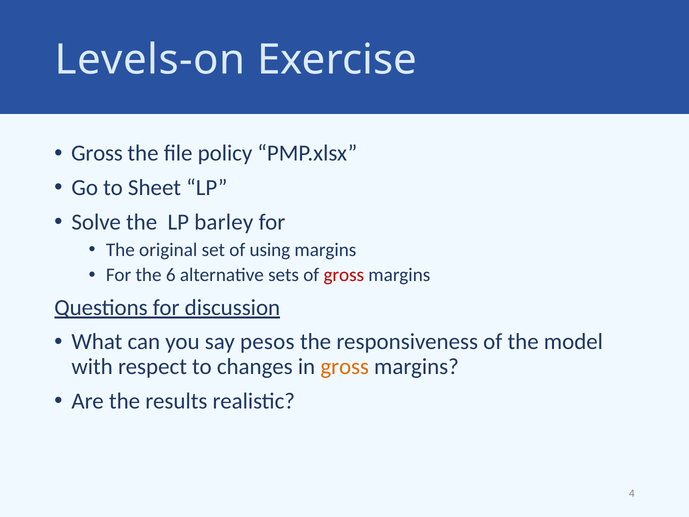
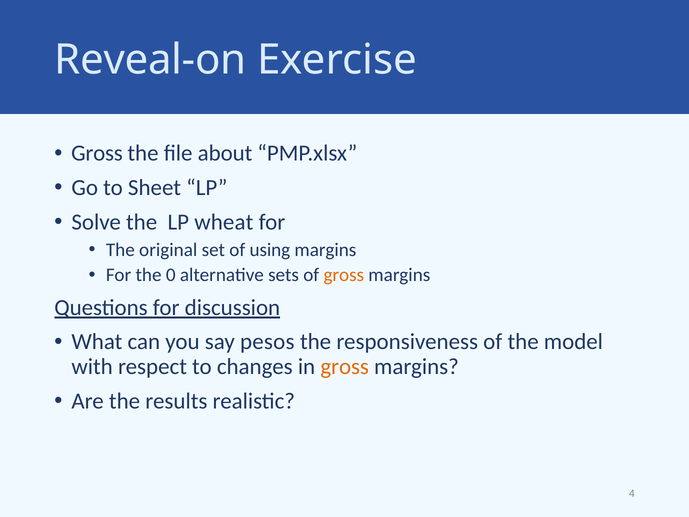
Levels-on: Levels-on -> Reveal-on (150, 60)
policy: policy -> about (225, 153)
barley: barley -> wheat (224, 222)
6: 6 -> 0 (171, 275)
gross colour: red -> orange (344, 275)
